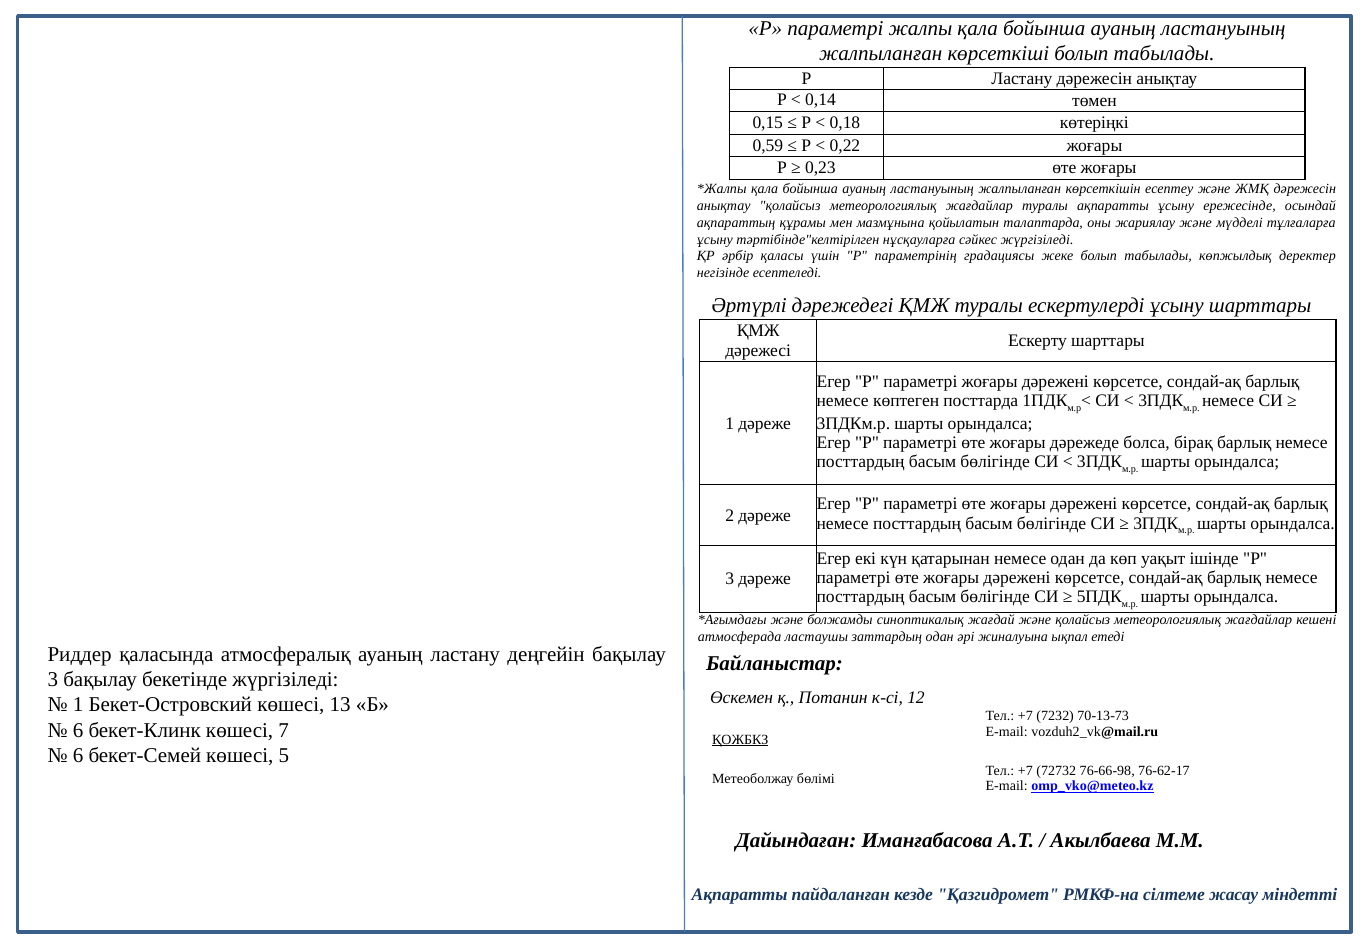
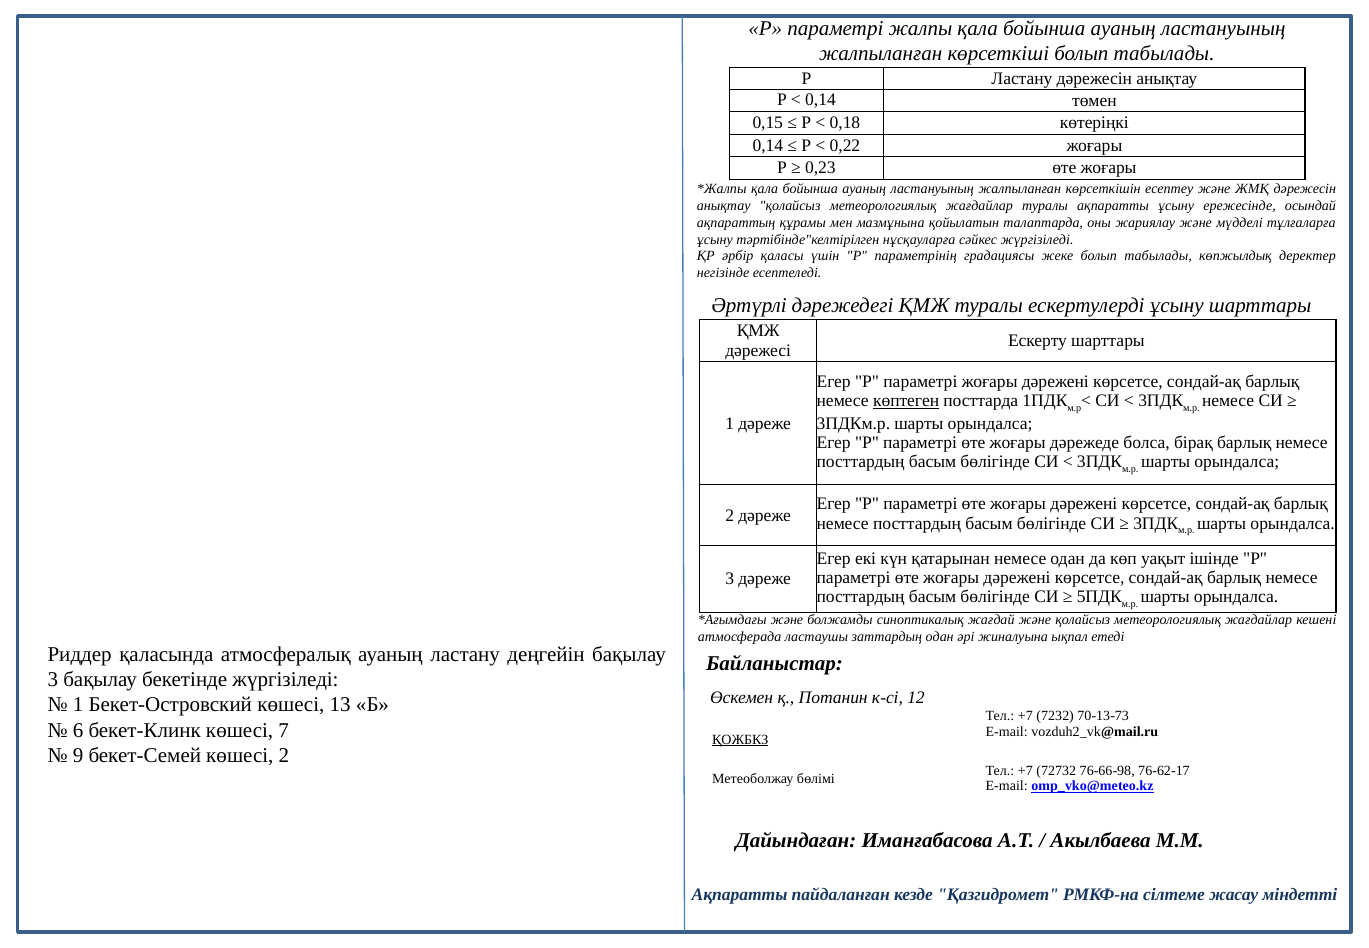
0,59: 0,59 -> 0,14 (768, 145)
көптеген underline: none -> present (906, 401)
6: 6 -> 9 (78, 755)
көшесі 5: 5 -> 2 (284, 755)
